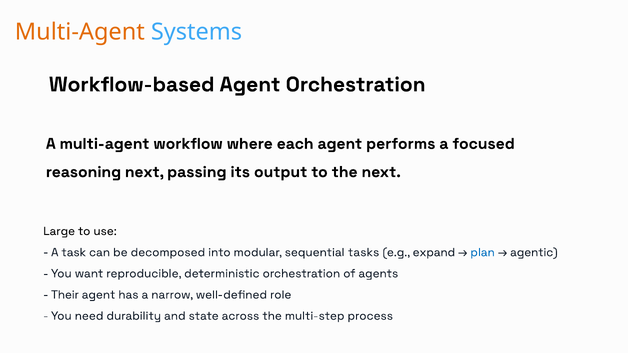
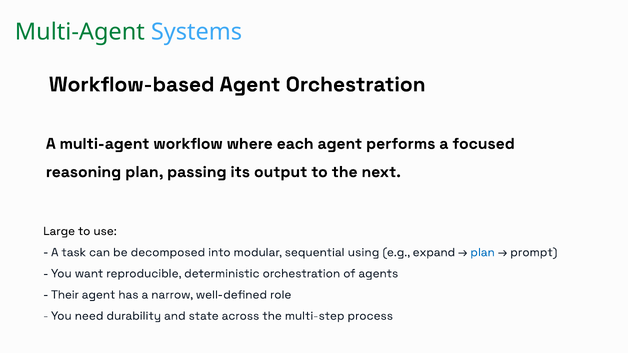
Multi-Agent colour: orange -> green (80, 32)
reasoning next: next -> plan (144, 172)
tasks: tasks -> using (364, 252)
agentic: agentic -> prompt (534, 252)
